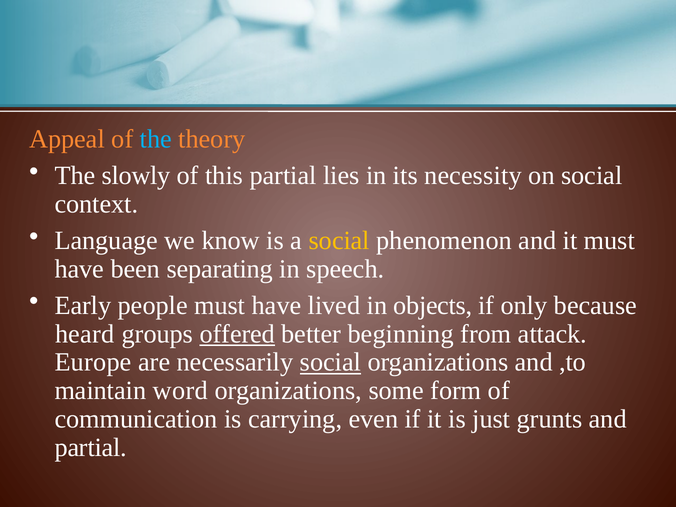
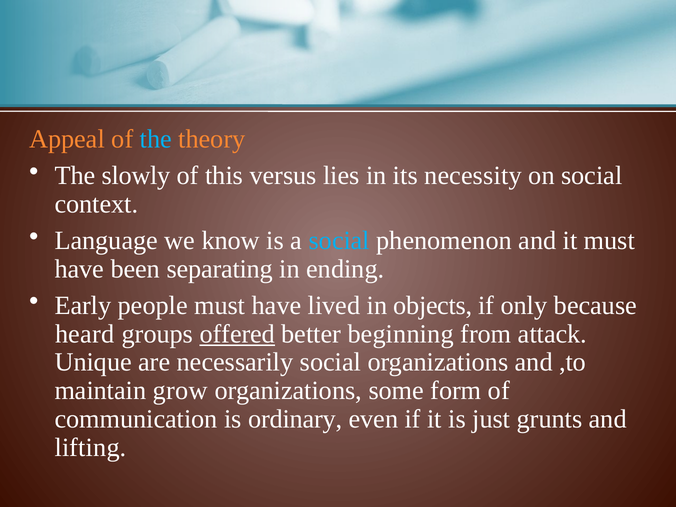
this partial: partial -> versus (283, 176)
social colour: yellow -> light blue (339, 241)
speech: speech -> ending (345, 269)
Europe: Europe -> Unique (93, 362)
social underline: present -> none (330, 362)
word: word -> grow (180, 391)
carrying: carrying -> ordinary (295, 419)
partial: partial -> lifting (91, 447)
